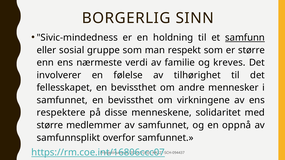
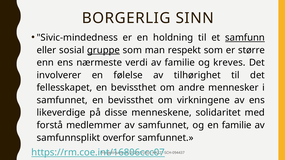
gruppe underline: none -> present (104, 50)
respektere: respektere -> likeverdige (61, 113)
større: større -> forstå (50, 125)
en oppnå: oppnå -> familie (237, 125)
